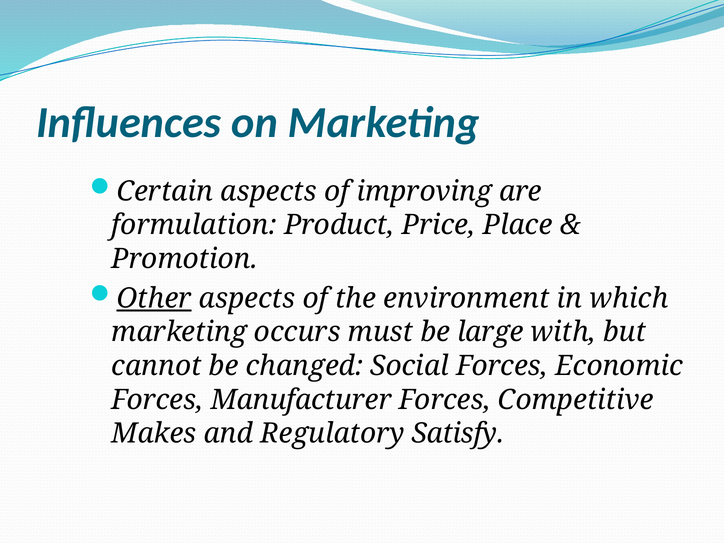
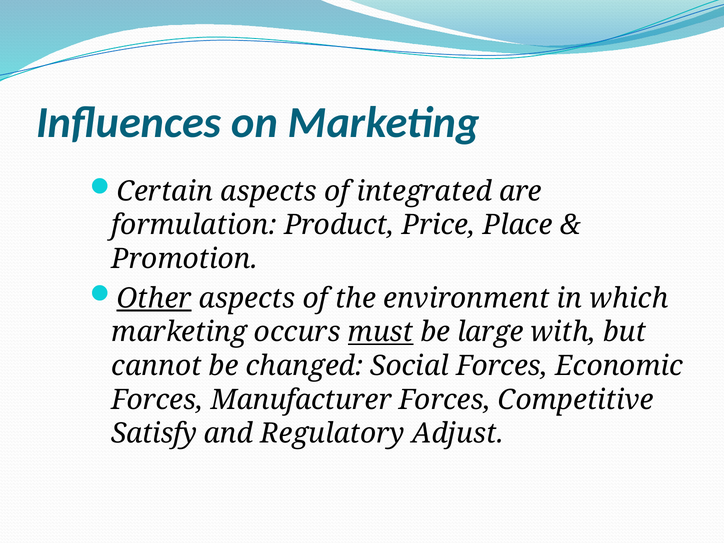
improving: improving -> integrated (424, 191)
must underline: none -> present (381, 332)
Makes: Makes -> Satisfy (154, 434)
Satisfy: Satisfy -> Adjust (458, 434)
